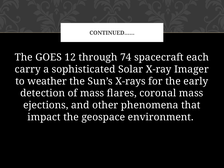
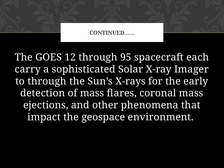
74: 74 -> 95 (126, 57)
to weather: weather -> through (47, 81)
